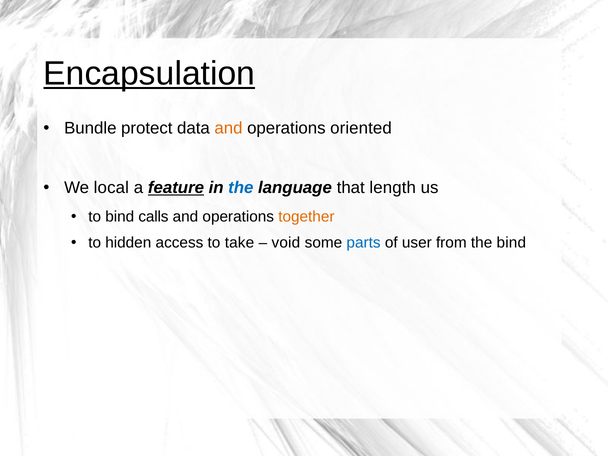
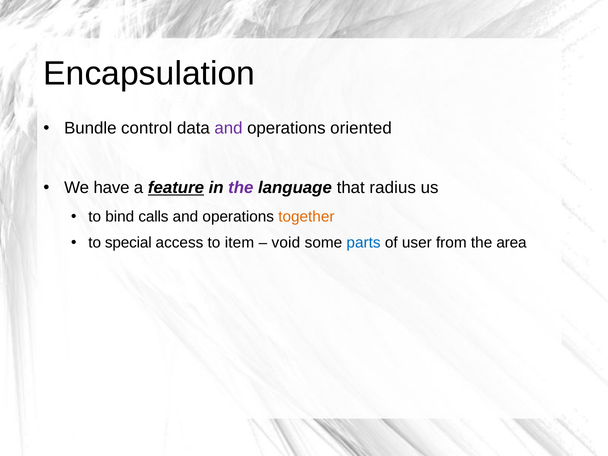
Encapsulation underline: present -> none (149, 73)
protect: protect -> control (147, 128)
and colour: orange -> purple (228, 128)
local: local -> have (112, 188)
the colour: blue -> purple (241, 188)
length: length -> radius (393, 188)
hidden: hidden -> special (128, 242)
take: take -> item (239, 242)
the bind: bind -> area (511, 242)
